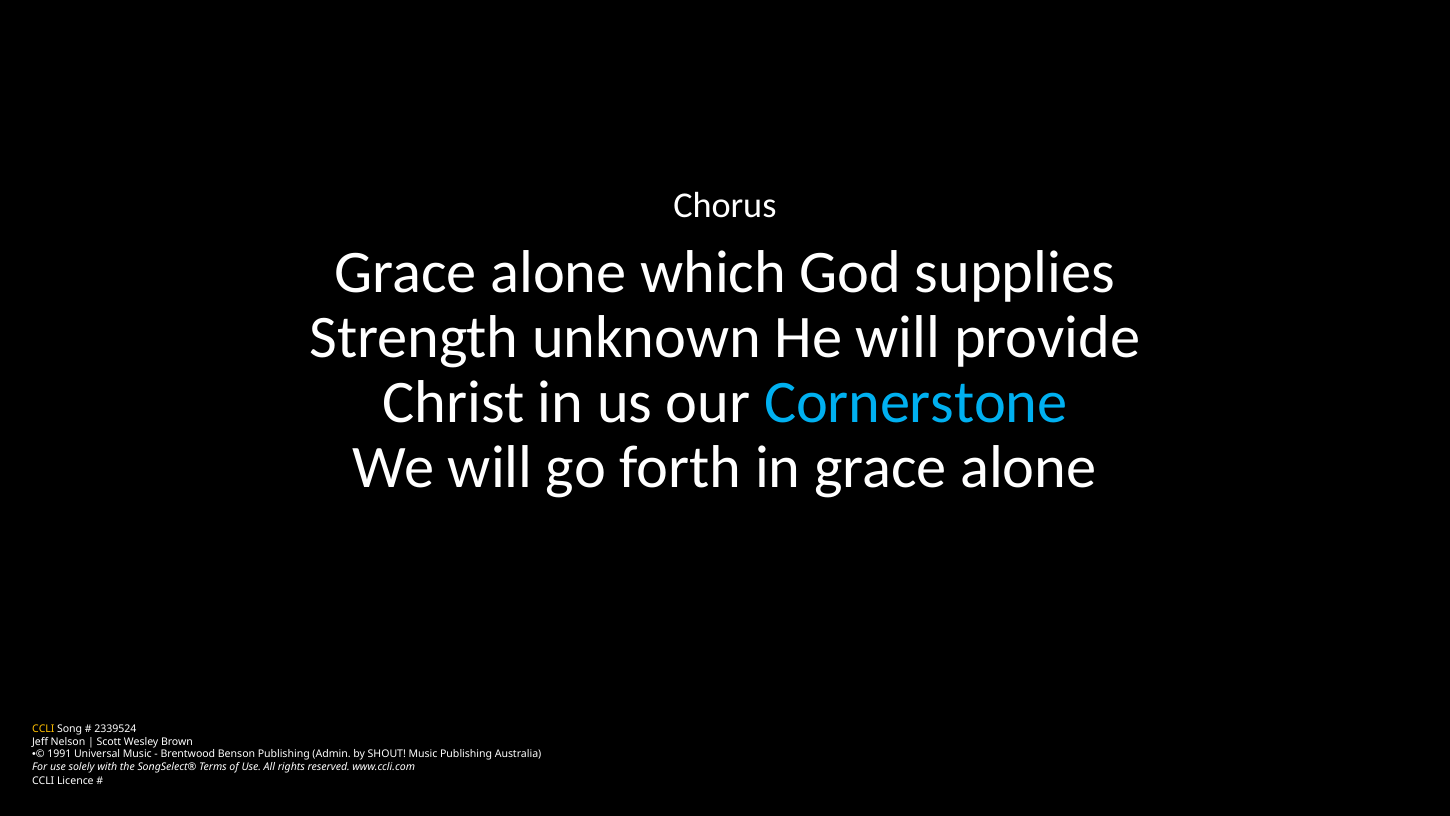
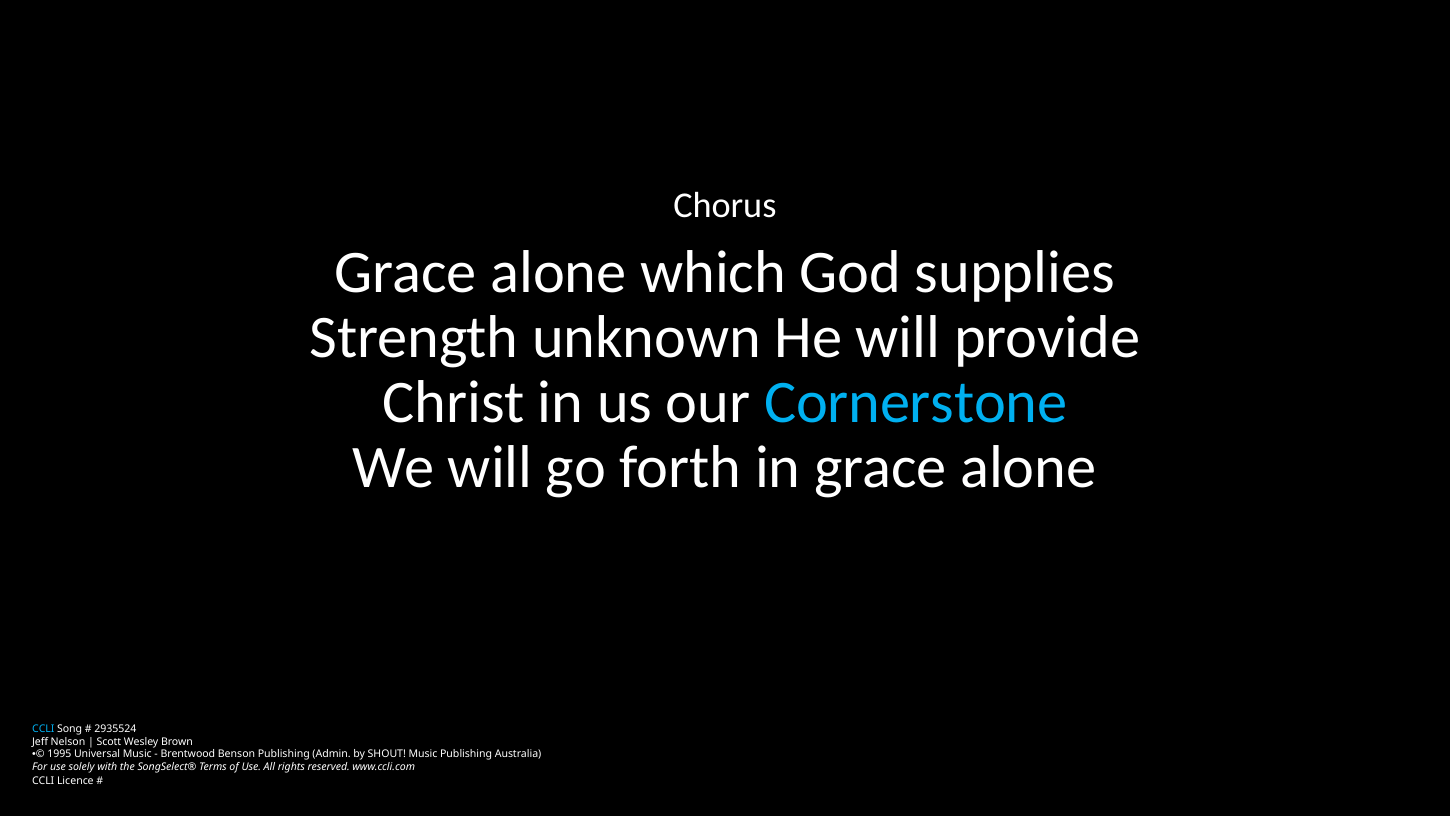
CCLI colour: yellow -> light blue (43, 729)
2339524: 2339524 -> 2935524 (115, 729)
1991: 1991 -> 1995 (59, 754)
